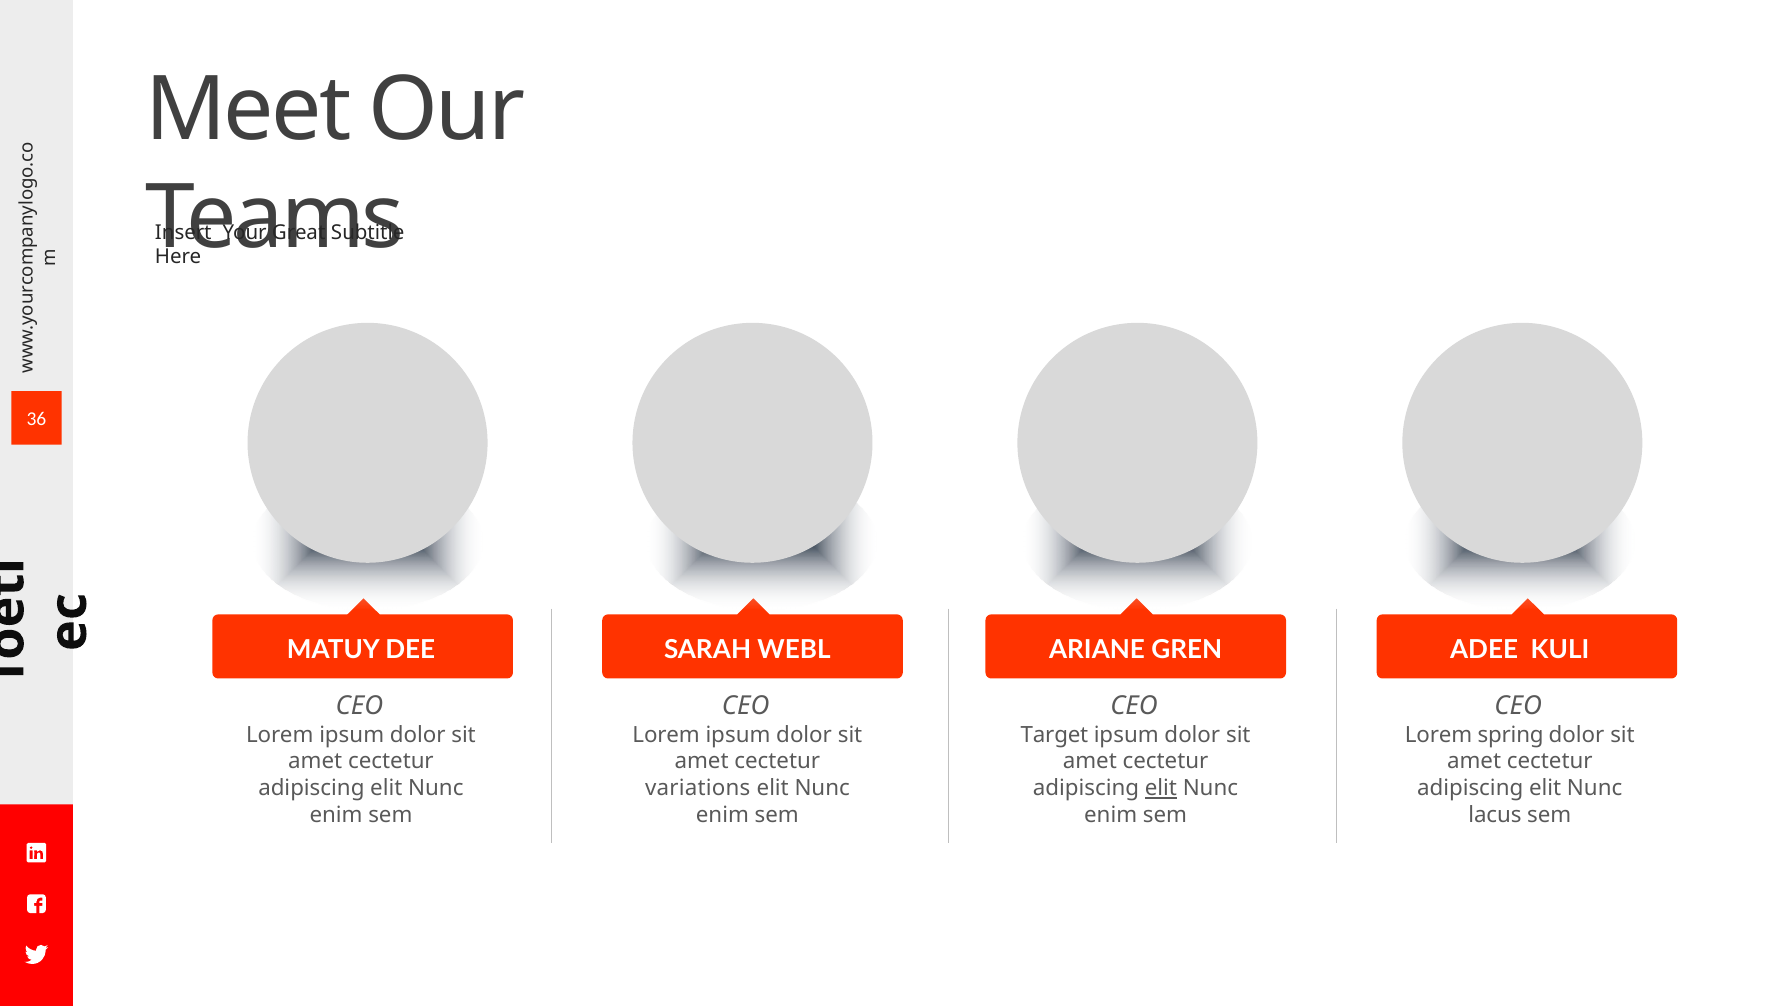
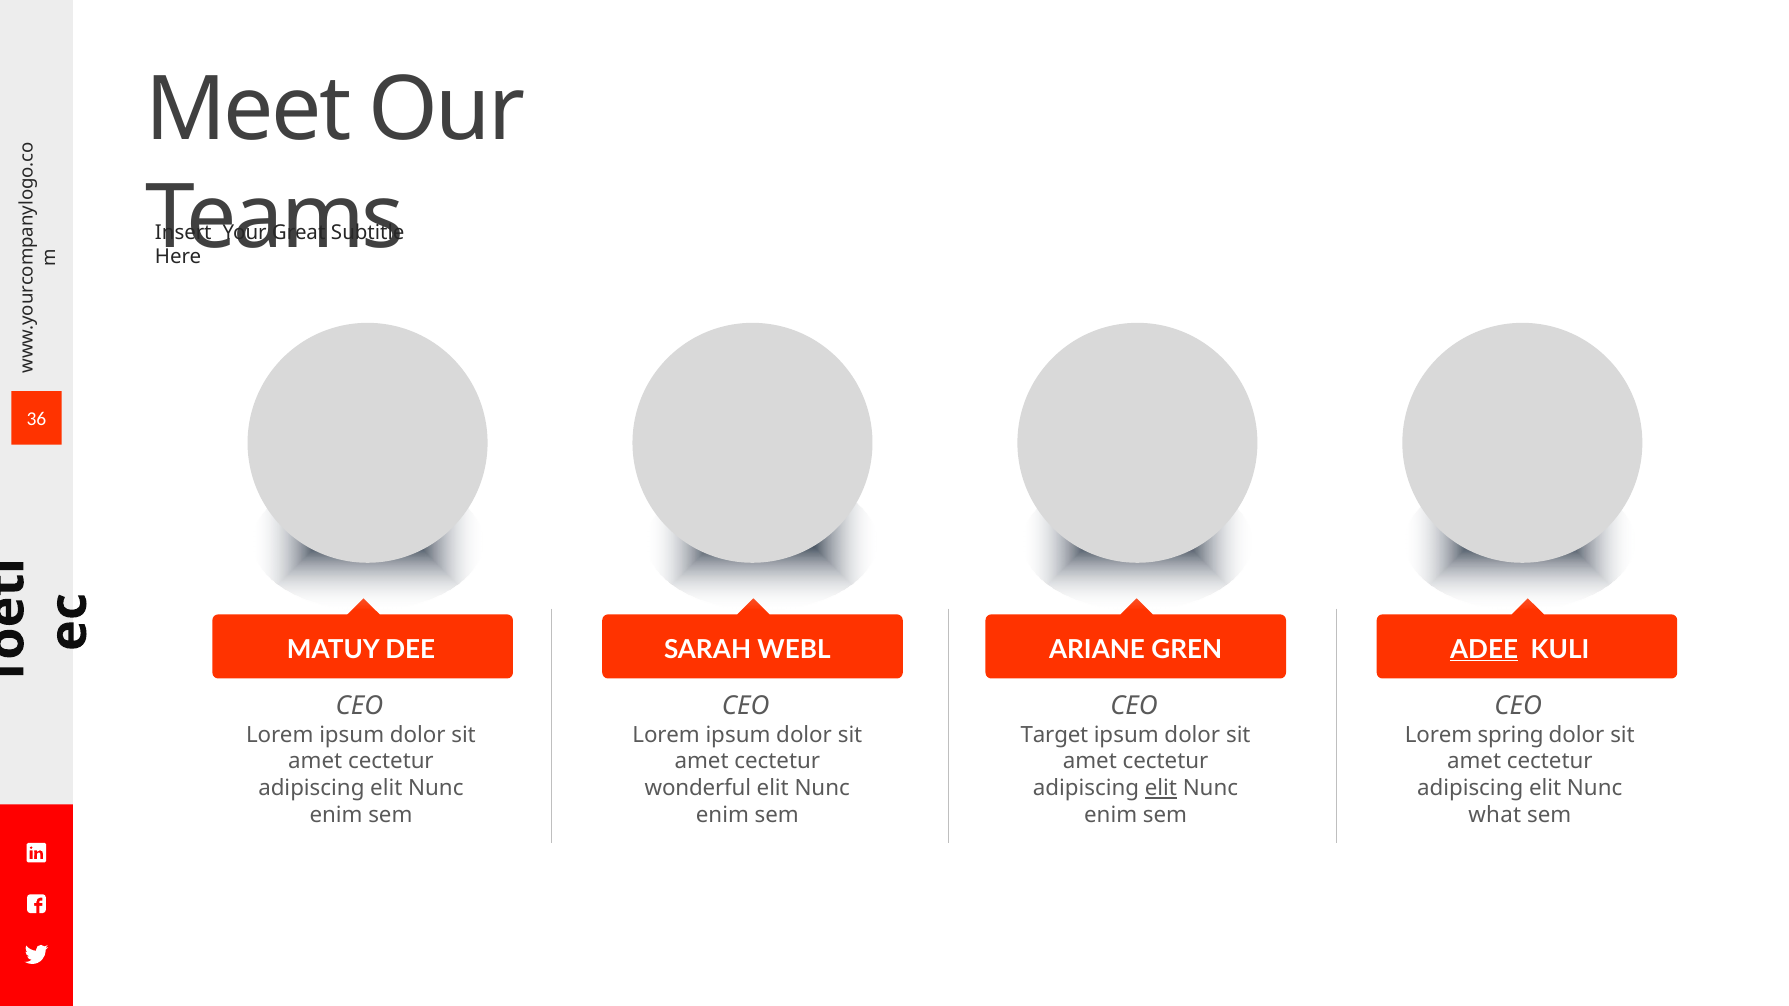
ADEE underline: none -> present (1484, 650)
variations: variations -> wonderful (698, 789)
lacus: lacus -> what (1495, 815)
